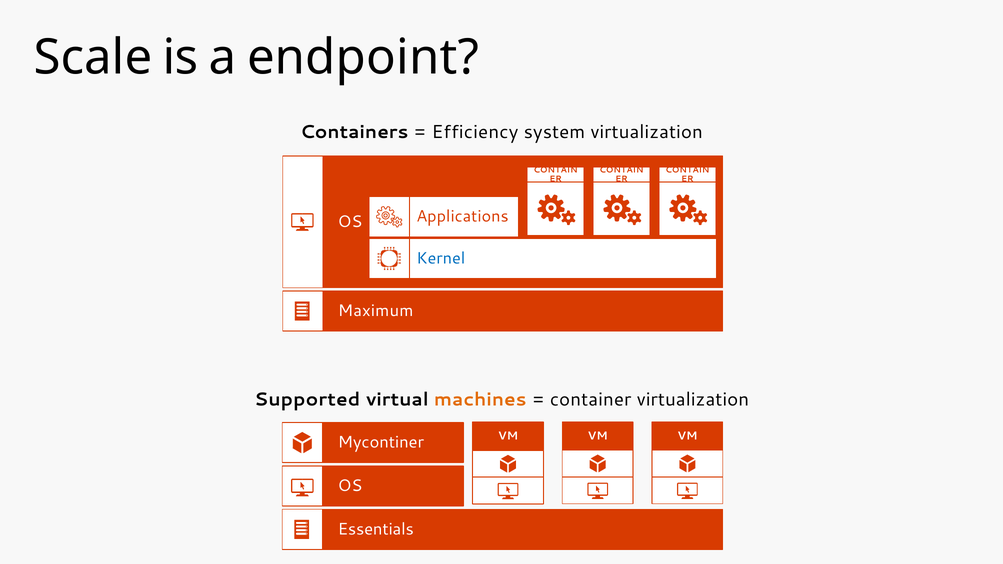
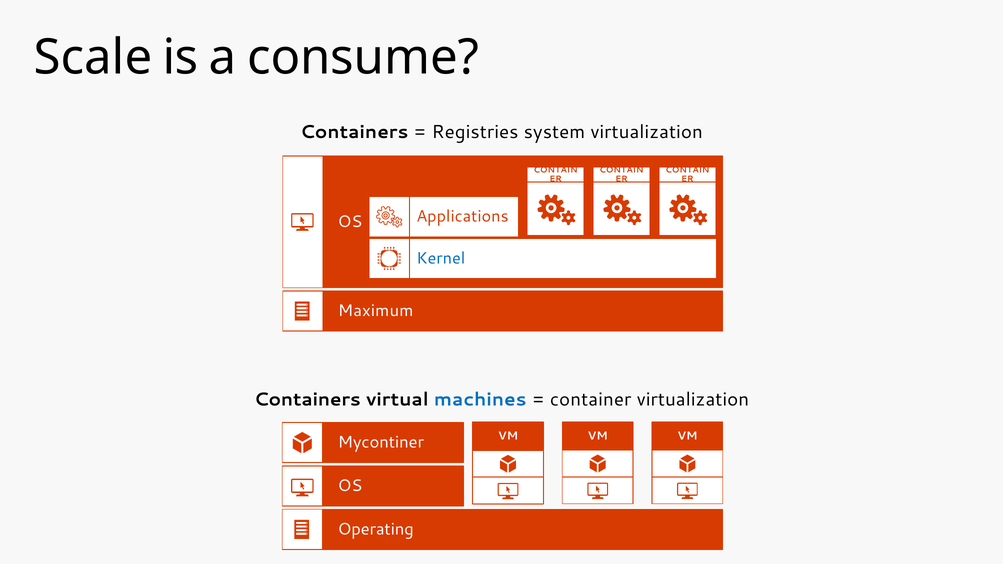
endpoint: endpoint -> consume (363, 57)
Efficiency: Efficiency -> Registries (475, 132)
Supported: Supported -> Containers (307, 399)
machines colour: orange -> blue (480, 399)
Essentials: Essentials -> Operating (376, 529)
